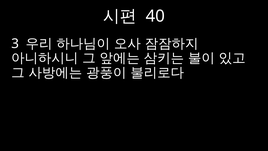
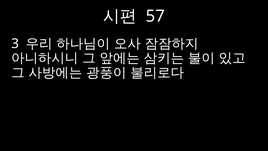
40: 40 -> 57 (155, 16)
